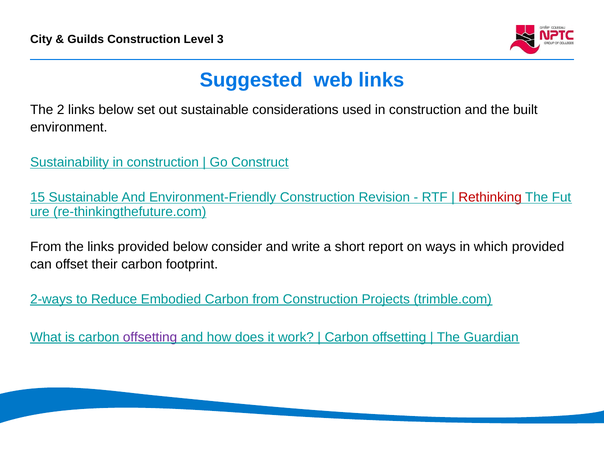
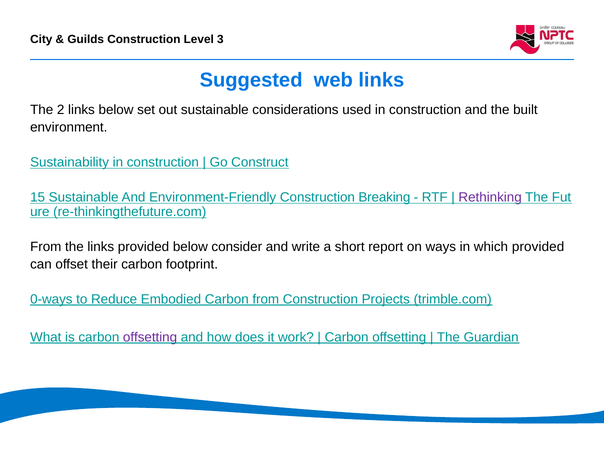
Revision: Revision -> Breaking (384, 197)
Rethinking colour: red -> purple (490, 197)
2-ways: 2-ways -> 0-ways (51, 299)
